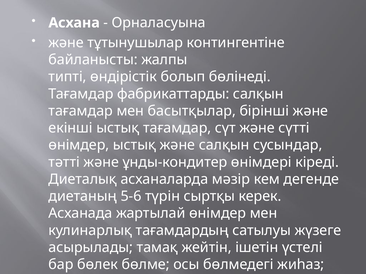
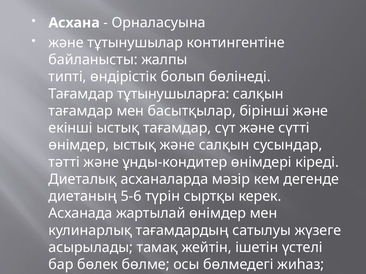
фабрикаттарды: фабрикаттарды -> тұтынушыларға (173, 94)
